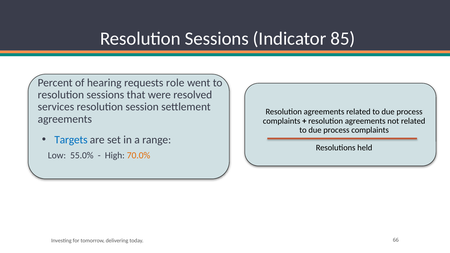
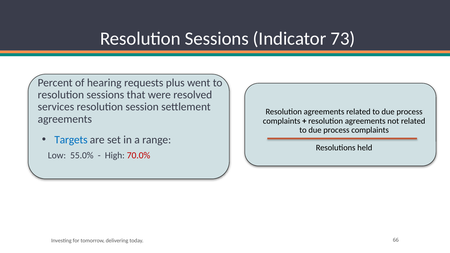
85: 85 -> 73 (343, 39)
role: role -> plus (175, 83)
70.0% colour: orange -> red (139, 156)
